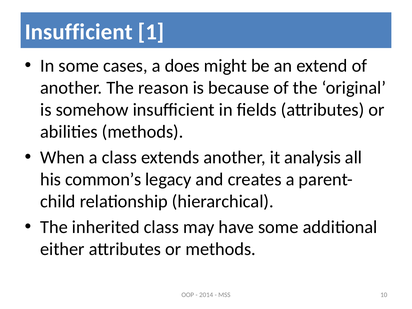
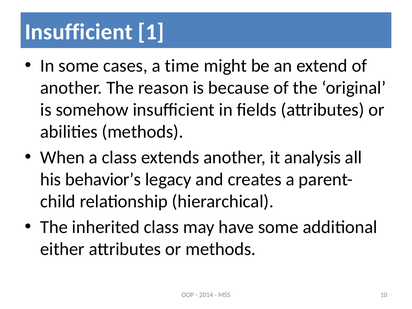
does: does -> time (182, 66)
common’s: common’s -> behavior’s (103, 179)
